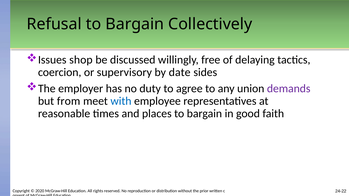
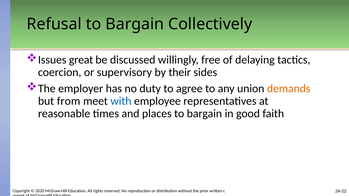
shop: shop -> great (81, 60)
date: date -> their (180, 72)
demands colour: purple -> orange (289, 89)
